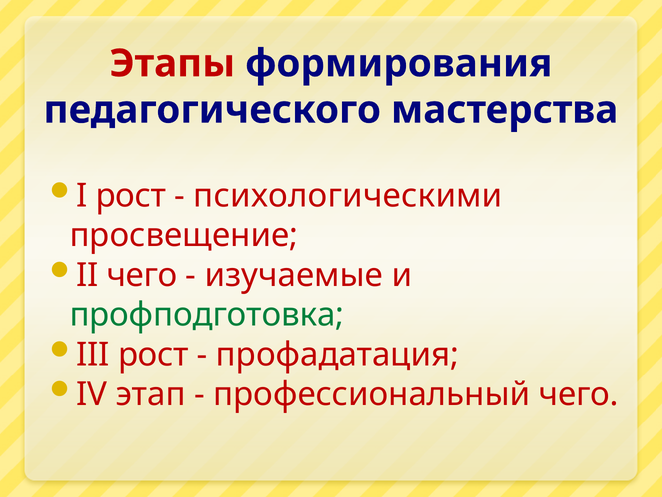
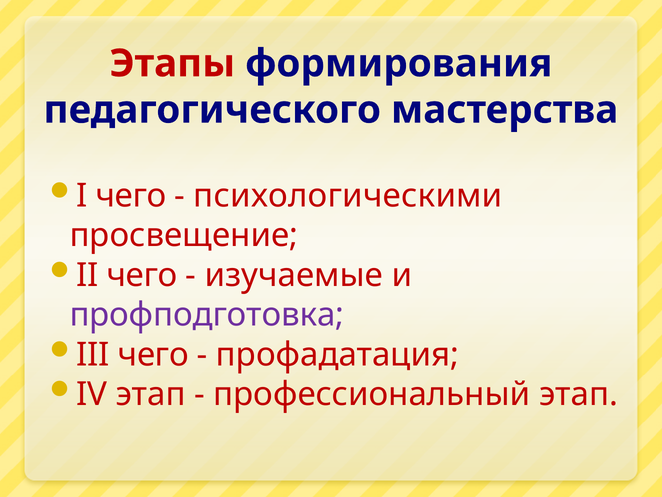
I рост: рост -> чего (131, 195)
профподготовка colour: green -> purple (207, 315)
III рост: рост -> чего (153, 354)
профессиональный чего: чего -> этап (579, 394)
